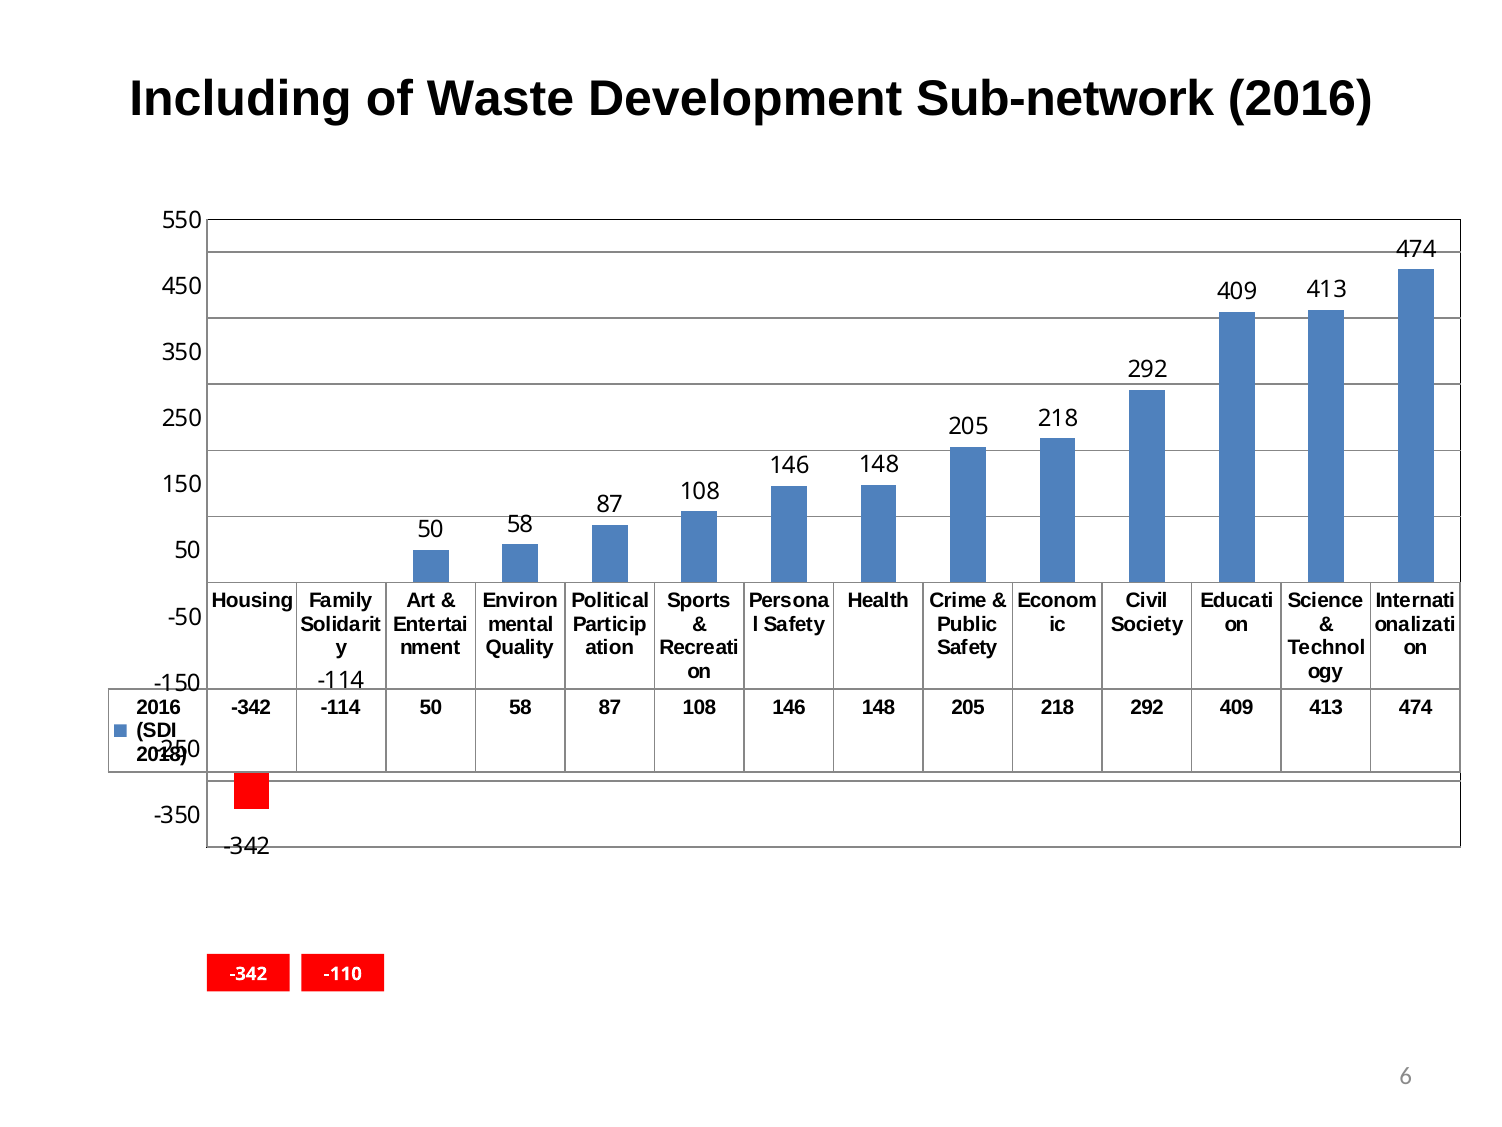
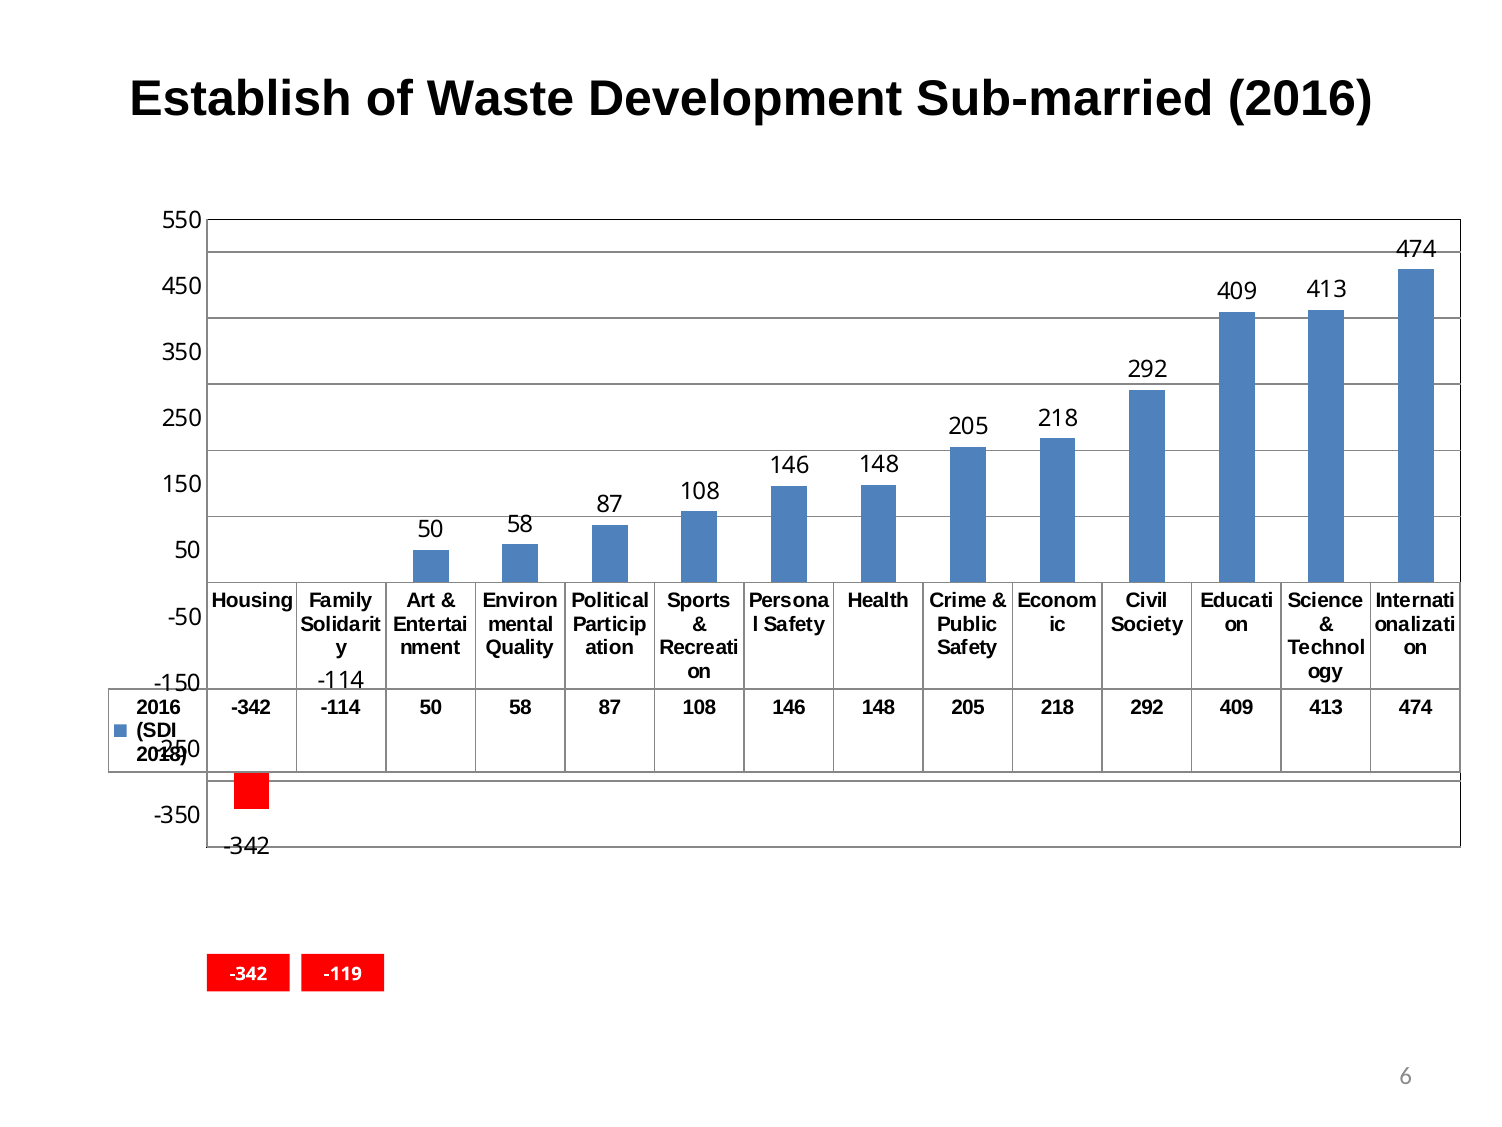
Including: Including -> Establish (240, 99)
Sub-network: Sub-network -> Sub-married (1065, 99)
-110: -110 -> -119 (343, 974)
